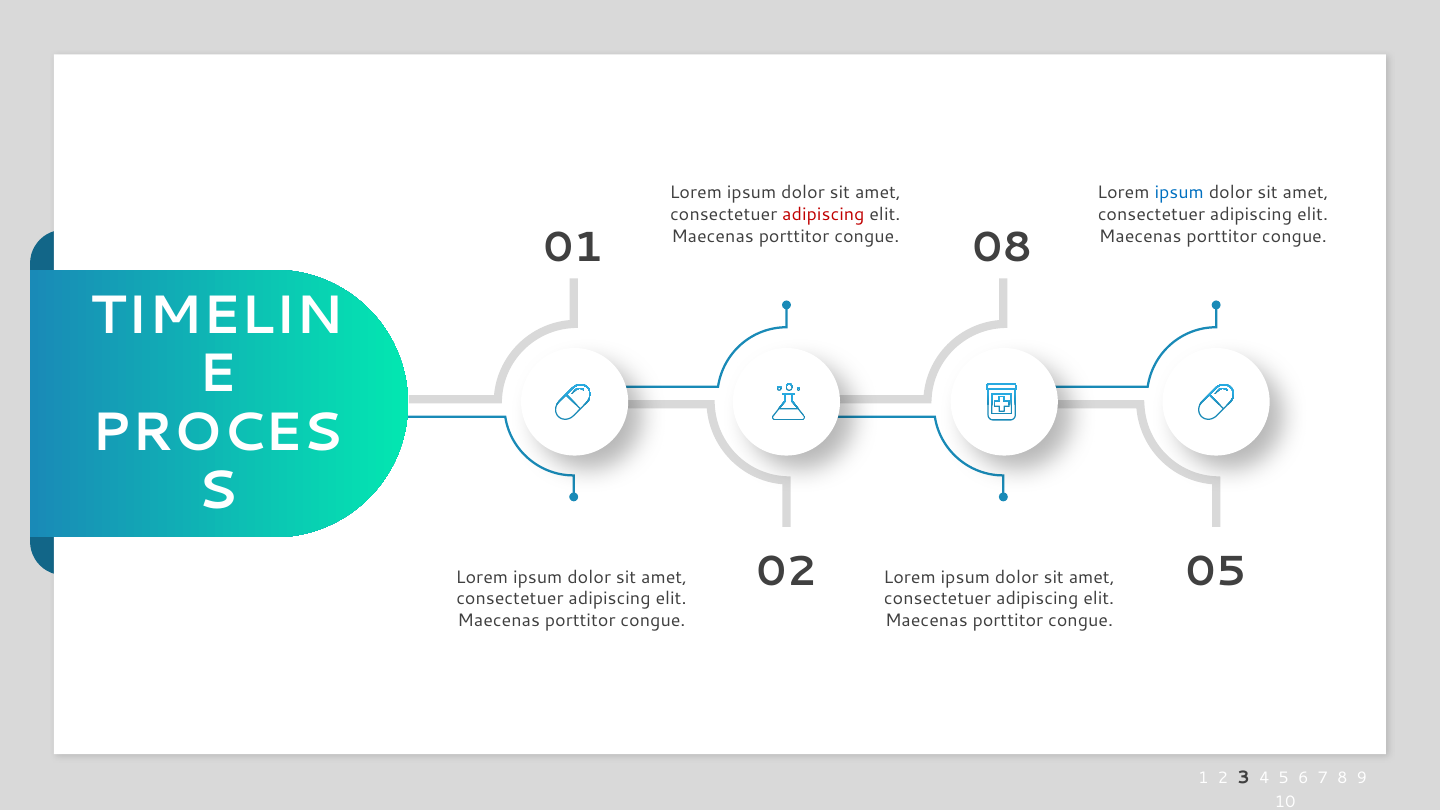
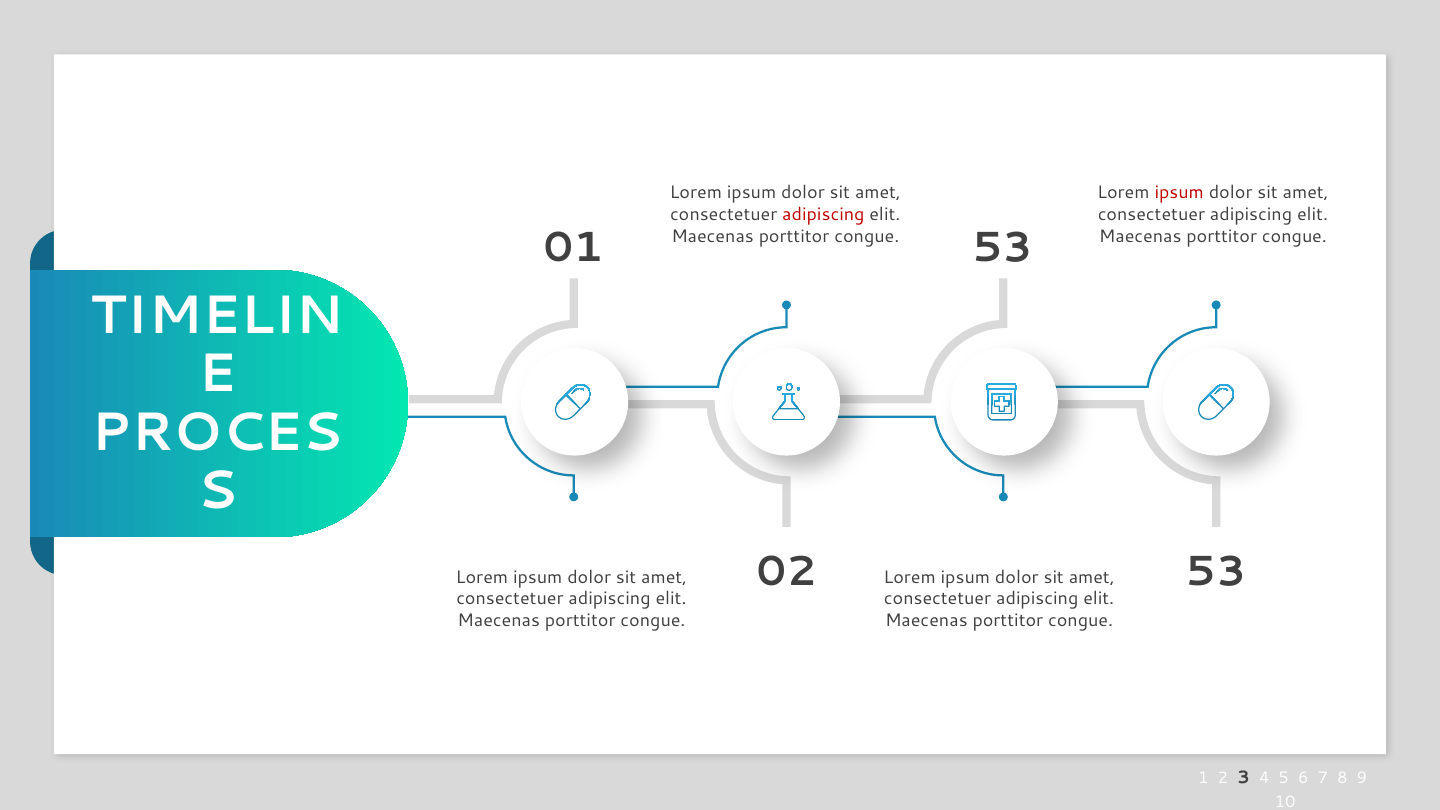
ipsum colour: blue -> red (1179, 193)
01 08: 08 -> 53 (1002, 248)
02 05: 05 -> 53 (1216, 572)
